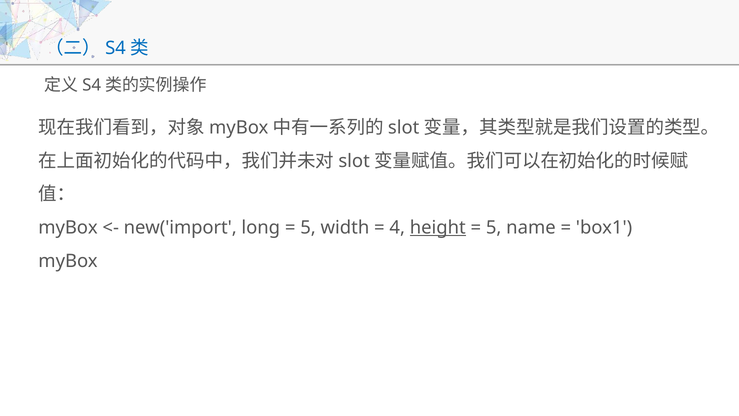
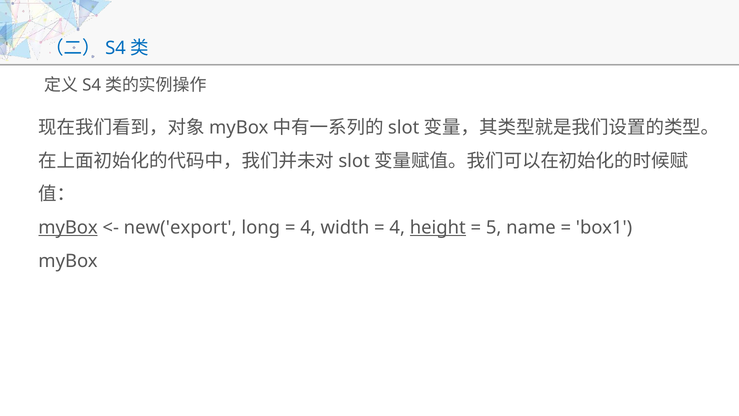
myBox underline: none -> present (68, 227)
new('import: new('import -> new('export (180, 227)
5: 5 -> 4 (308, 227)
